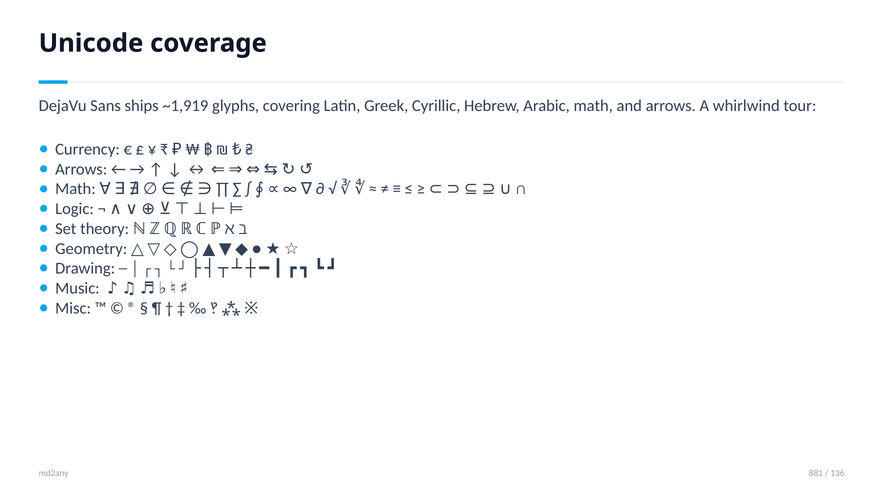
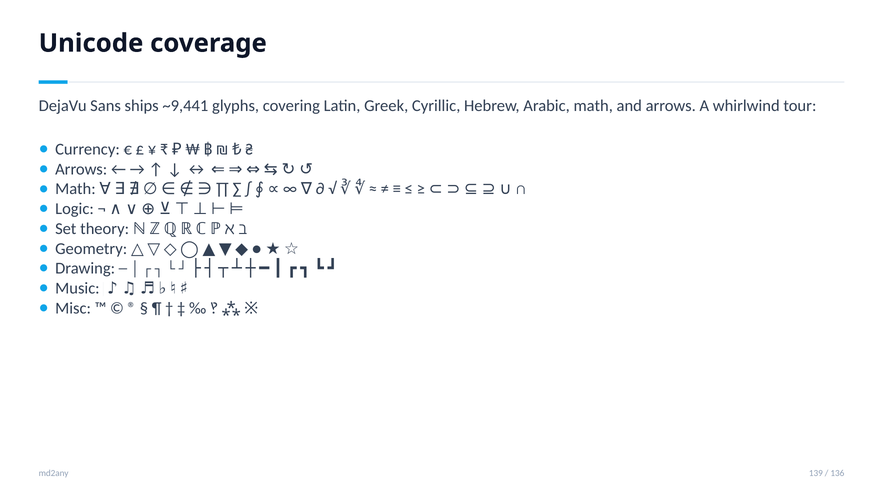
~1,919: ~1,919 -> ~9,441 (185, 106)
881: 881 -> 139 (816, 474)
